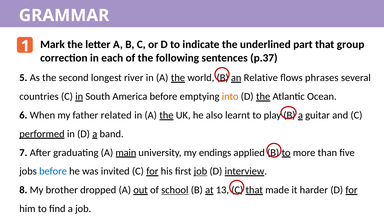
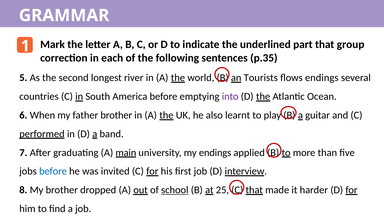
p.37: p.37 -> p.35 (264, 58)
Relative: Relative -> Tourists (261, 78)
flows phrases: phrases -> endings (322, 78)
into colour: orange -> purple (230, 96)
father related: related -> brother (116, 115)
job underline: present -> none (200, 171)
13: 13 -> 25 (222, 190)
